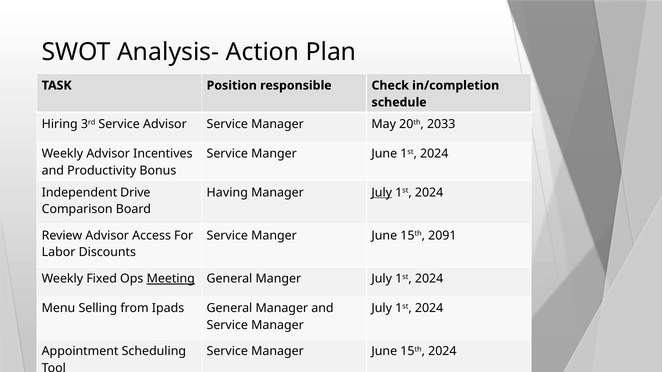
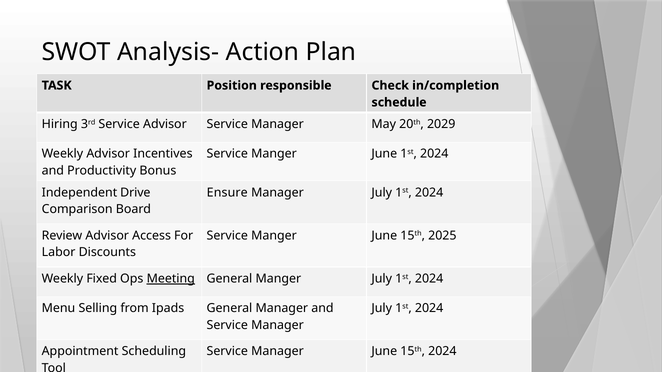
2033: 2033 -> 2029 (441, 124)
Having: Having -> Ensure (227, 193)
July underline: present -> none (382, 193)
2091: 2091 -> 2025 (442, 236)
